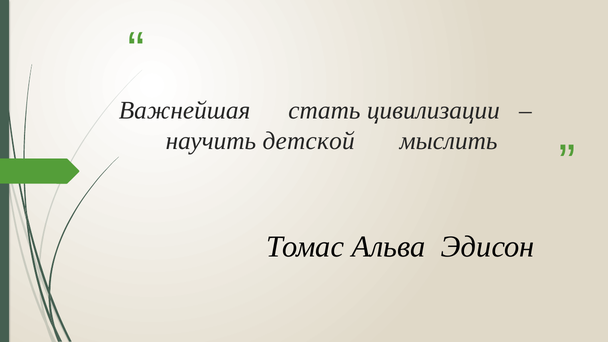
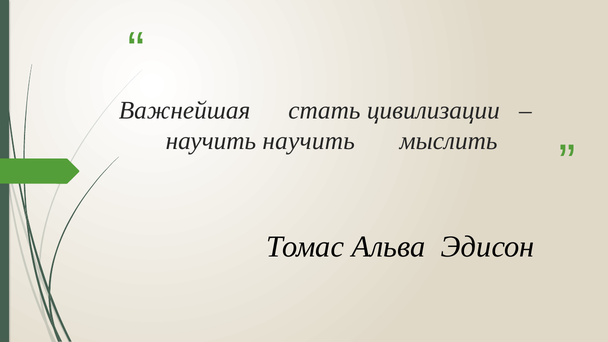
научить детской: детской -> научить (309, 141)
